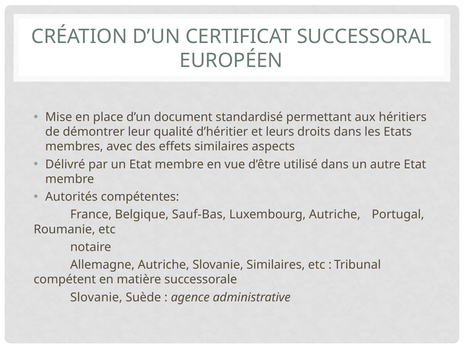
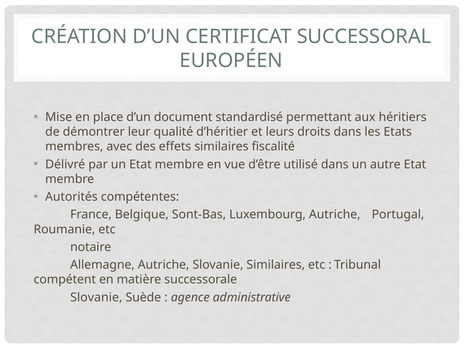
aspects: aspects -> fiscalité (273, 147)
Sauf-Bas: Sauf-Bas -> Sont-Bas (199, 215)
